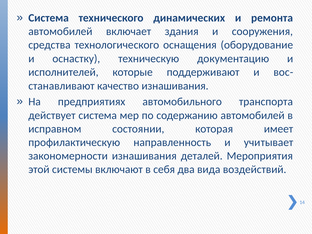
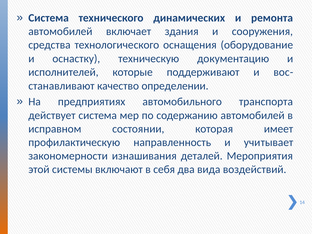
качество изнашивания: изнашивания -> определении (175, 86)
